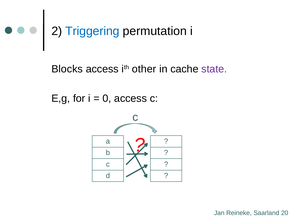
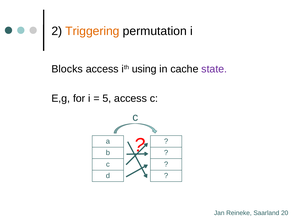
Triggering colour: blue -> orange (92, 31)
other: other -> using (144, 69)
0: 0 -> 5 (107, 99)
